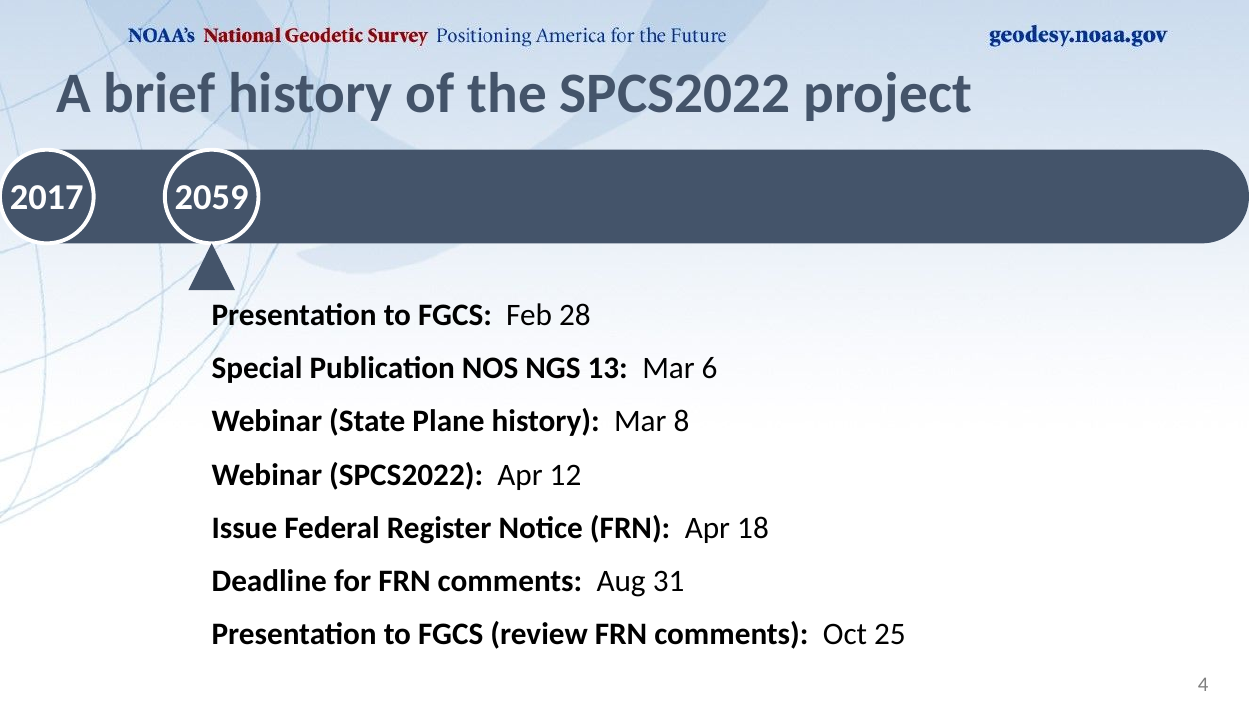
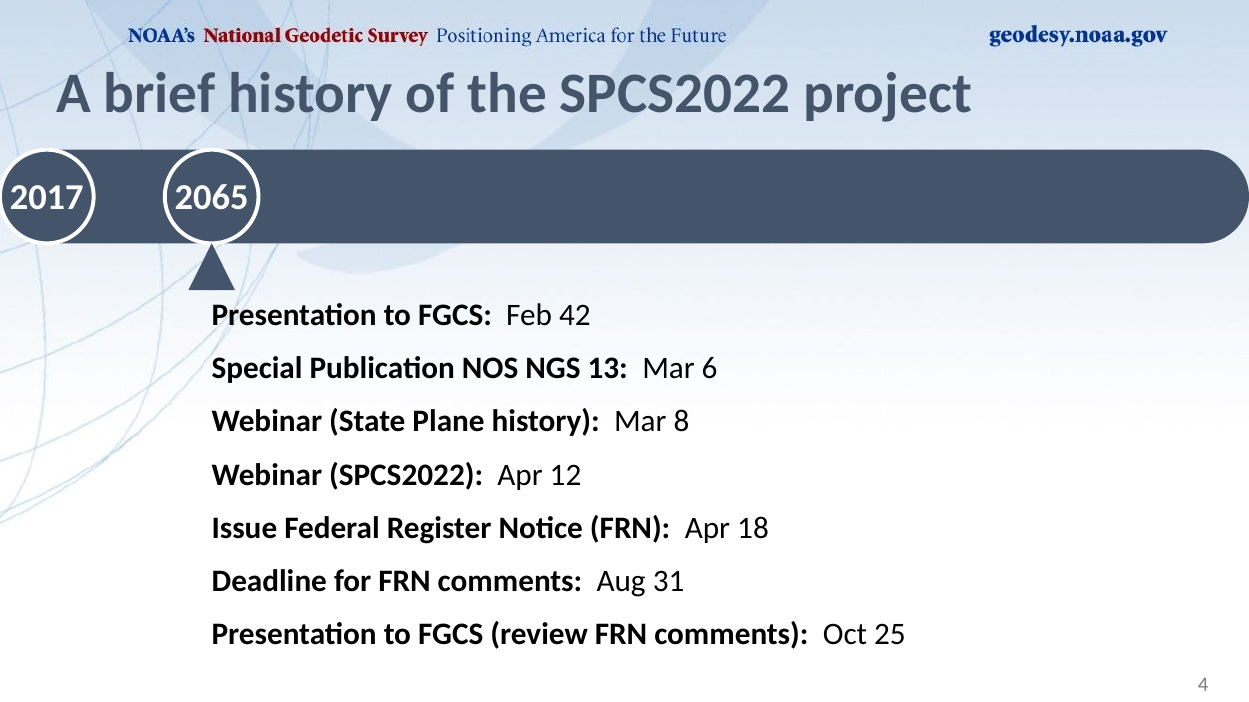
2059: 2059 -> 2065 (212, 198)
28: 28 -> 42 (575, 316)
